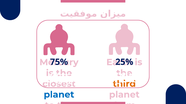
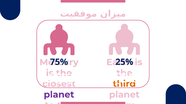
planet colour: blue -> purple (59, 95)
